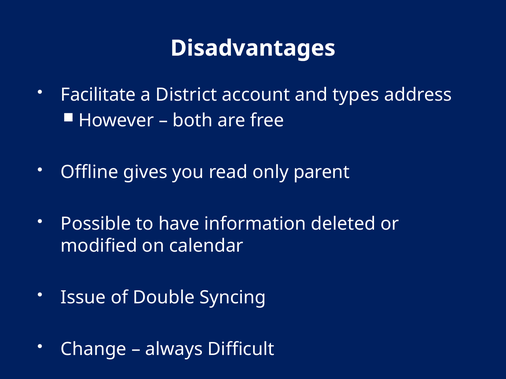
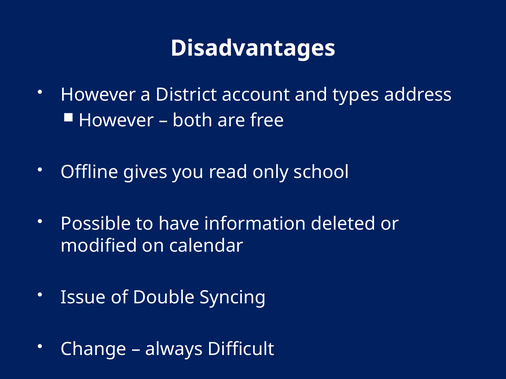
Facilitate: Facilitate -> However (98, 95)
parent: parent -> school (321, 172)
